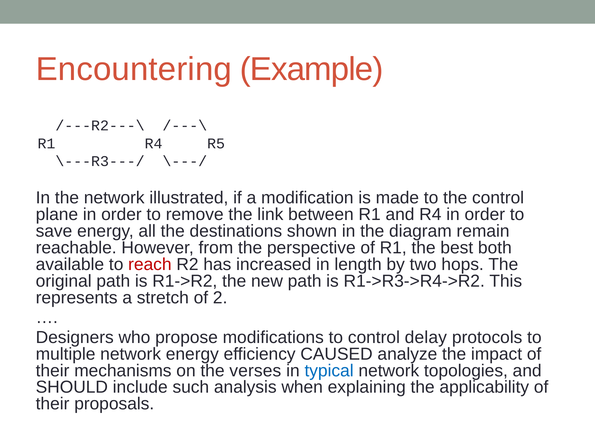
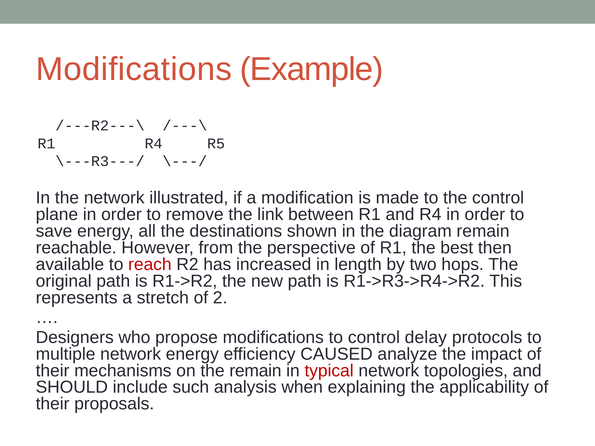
Encountering: Encountering -> Modifications (134, 69)
both: both -> then (495, 248)
the verses: verses -> remain (255, 371)
typical colour: blue -> red (329, 371)
